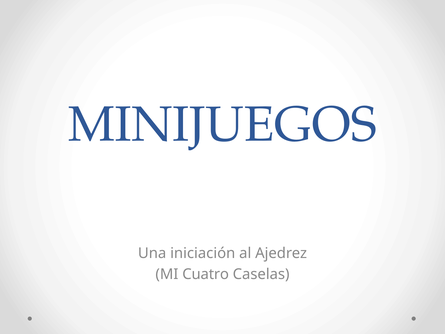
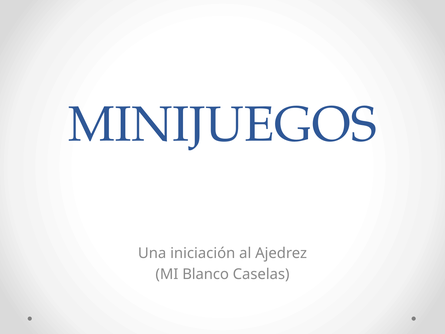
Cuatro: Cuatro -> Blanco (206, 274)
